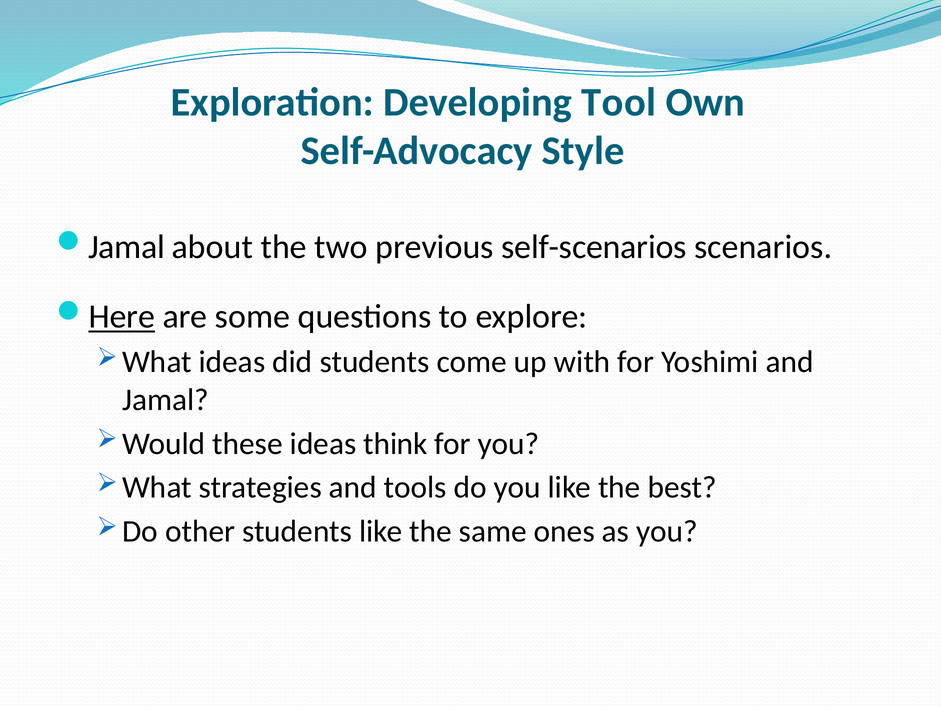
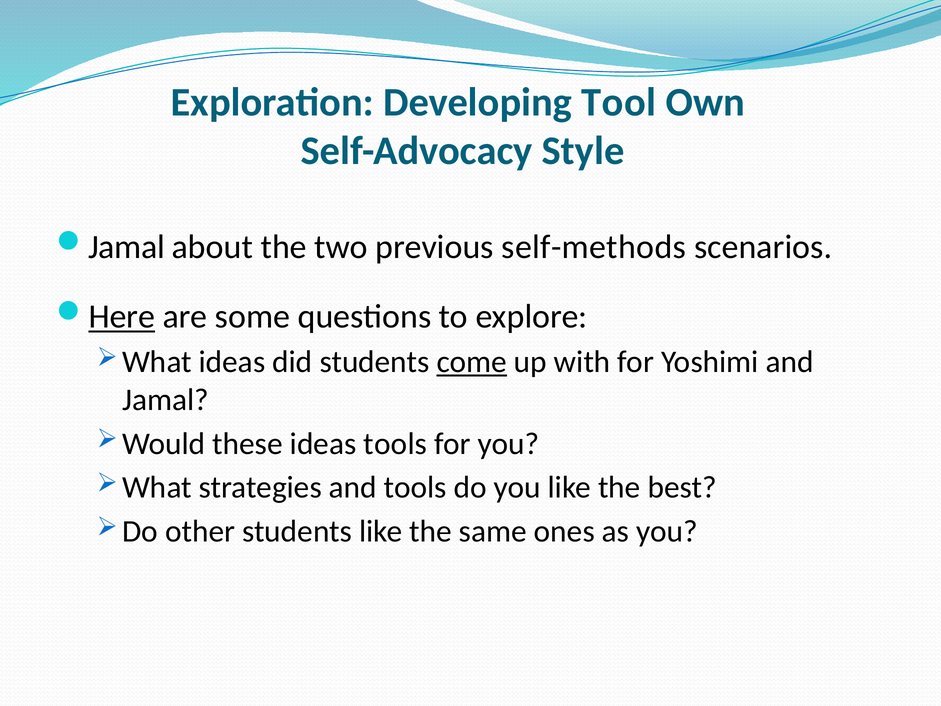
self-scenarios: self-scenarios -> self-methods (594, 247)
come underline: none -> present (472, 362)
ideas think: think -> tools (395, 444)
